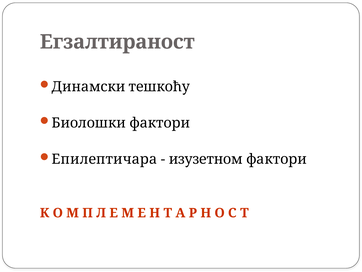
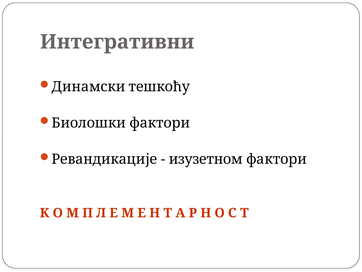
Егзалтираност: Егзалтираност -> Интегративни (117, 42)
Епилептичара: Епилептичара -> Ревандикације (105, 159)
